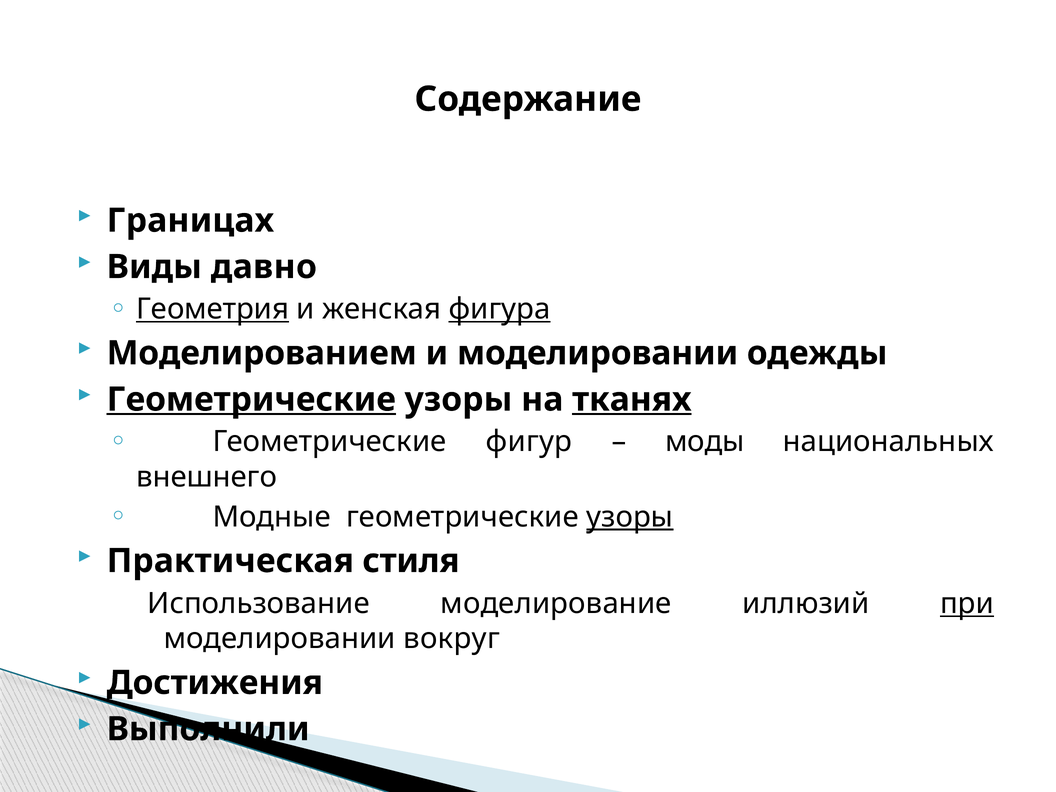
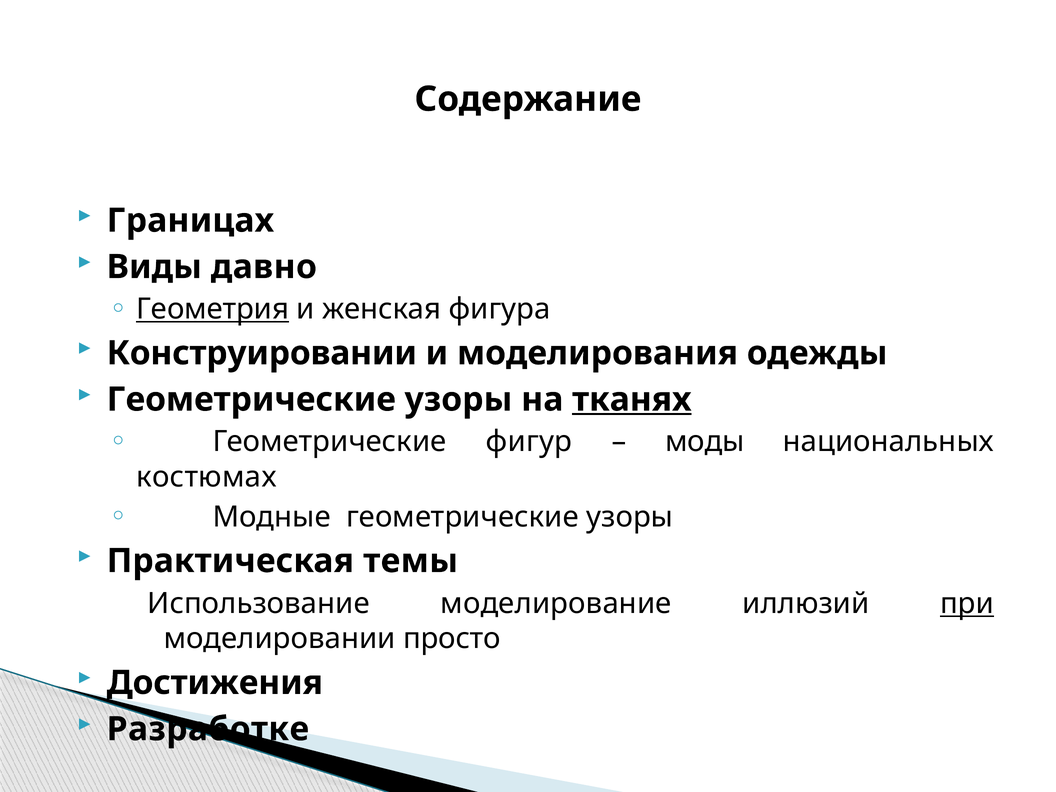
фигура underline: present -> none (500, 309)
Моделированием: Моделированием -> Конструировании (262, 353)
и моделировании: моделировании -> моделирования (597, 353)
Геометрические underline: present -> none (251, 400)
внешнего: внешнего -> костюмах (206, 477)
узоры underline: present -> none (630, 517)
стиля: стиля -> темы (411, 561)
вокруг: вокруг -> просто (452, 639)
Выполнили: Выполнили -> Разработке (208, 729)
